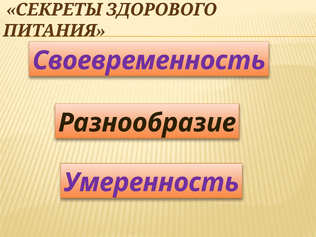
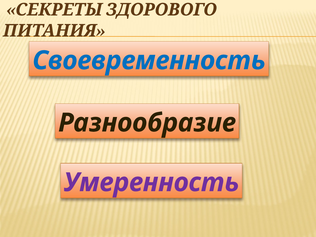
Своевременность colour: purple -> blue (149, 61)
